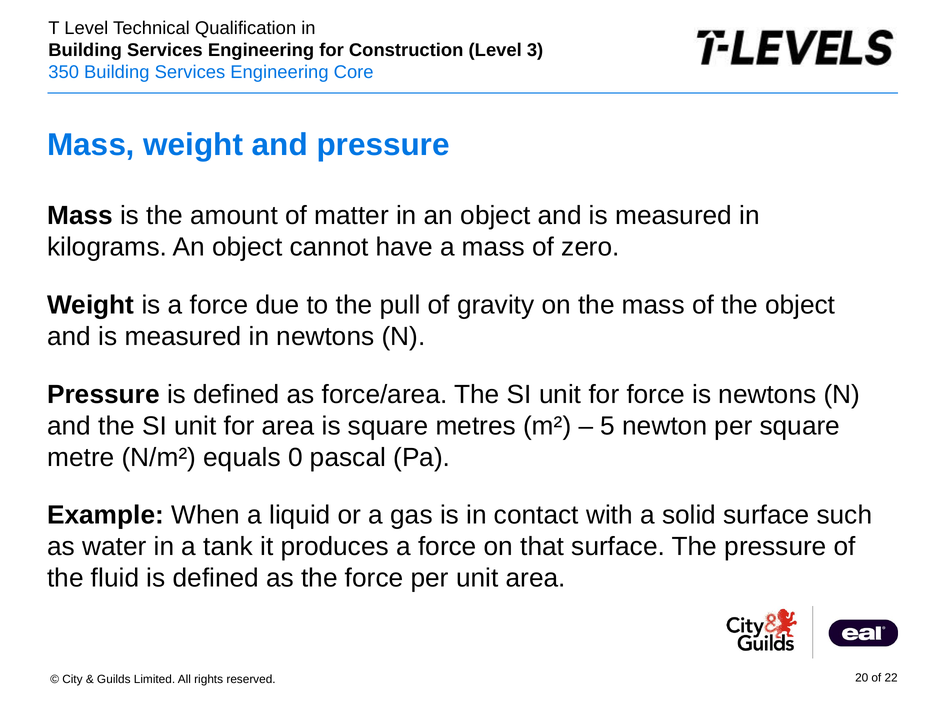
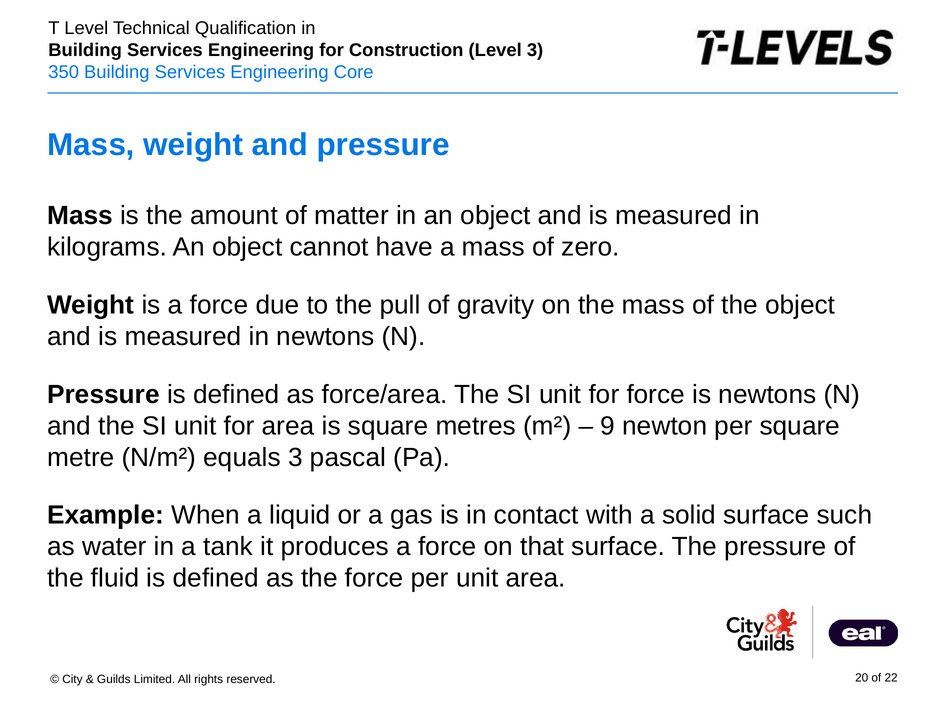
5: 5 -> 9 (608, 426)
equals 0: 0 -> 3 (295, 457)
